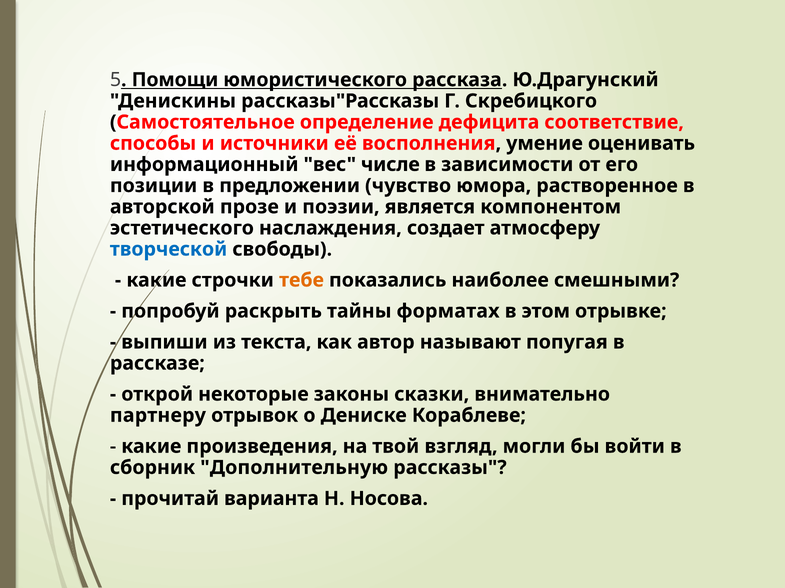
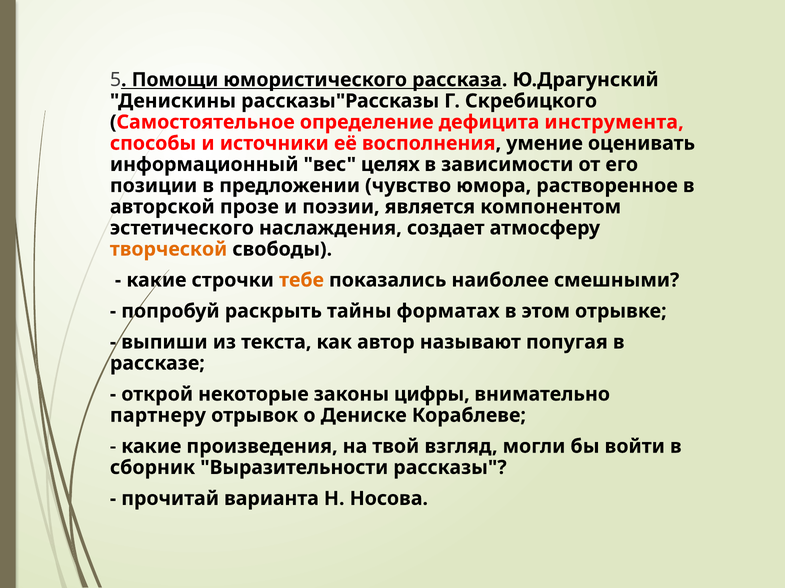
соответствие: соответствие -> инструмента (614, 122)
числе: числе -> целях (390, 165)
творческой colour: blue -> orange (169, 249)
сказки: сказки -> цифры (432, 395)
Дополнительную: Дополнительную -> Выразительности (294, 468)
